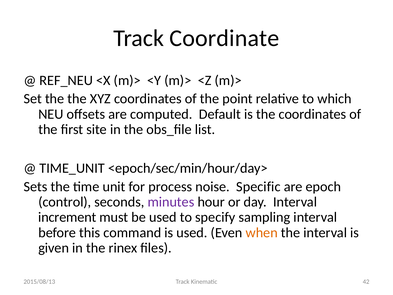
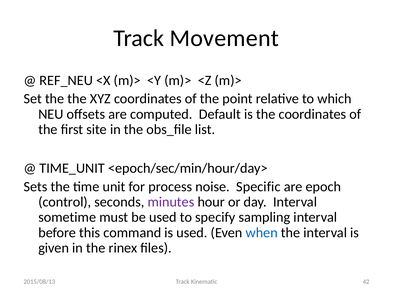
Coordinate: Coordinate -> Movement (224, 38)
increment: increment -> sometime (67, 217)
when colour: orange -> blue (262, 232)
